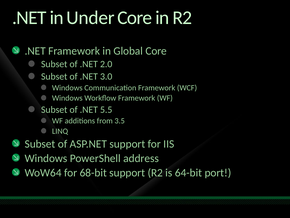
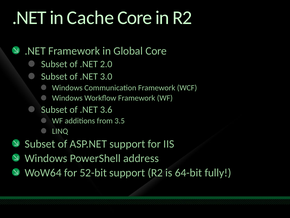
Under: Under -> Cache (90, 18)
5.5: 5.5 -> 3.6 (106, 109)
68-bit: 68-bit -> 52-bit (93, 172)
port: port -> fully (218, 172)
